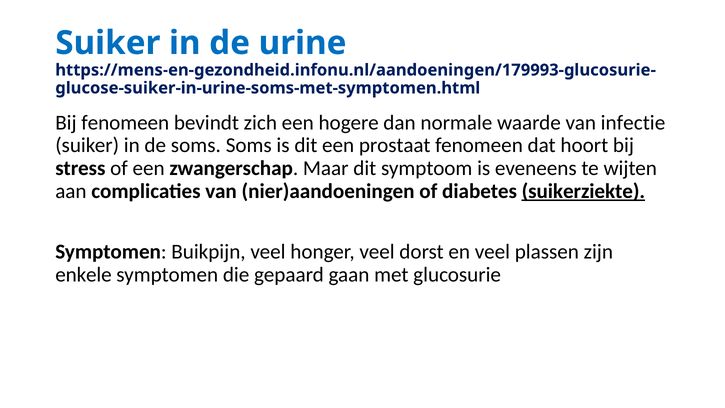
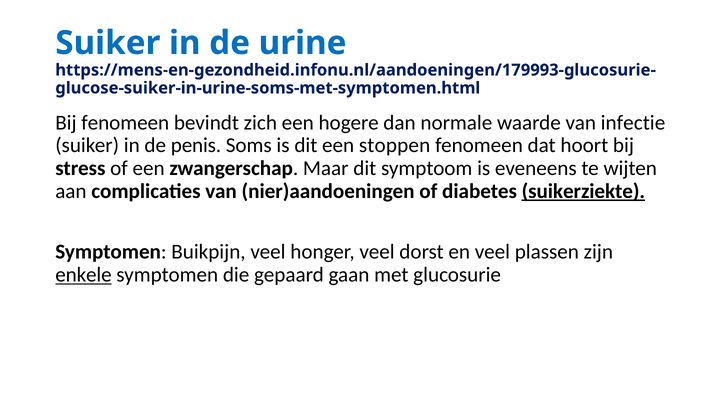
de soms: soms -> penis (196, 145)
prostaat: prostaat -> stoppen (395, 145)
enkele underline: none -> present (83, 275)
